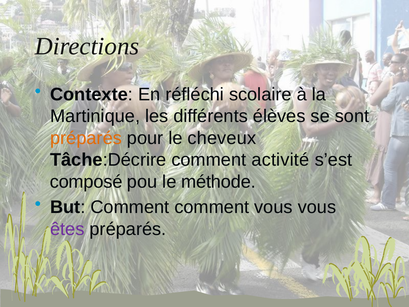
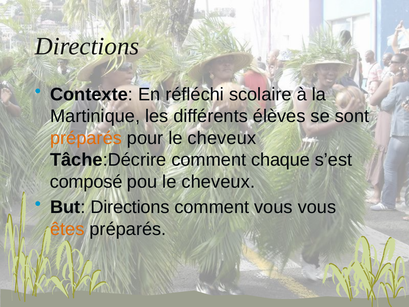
activité: activité -> chaque (281, 160)
pou le méthode: méthode -> cheveux (218, 182)
But Comment: Comment -> Directions (130, 207)
êtes colour: purple -> orange (67, 229)
